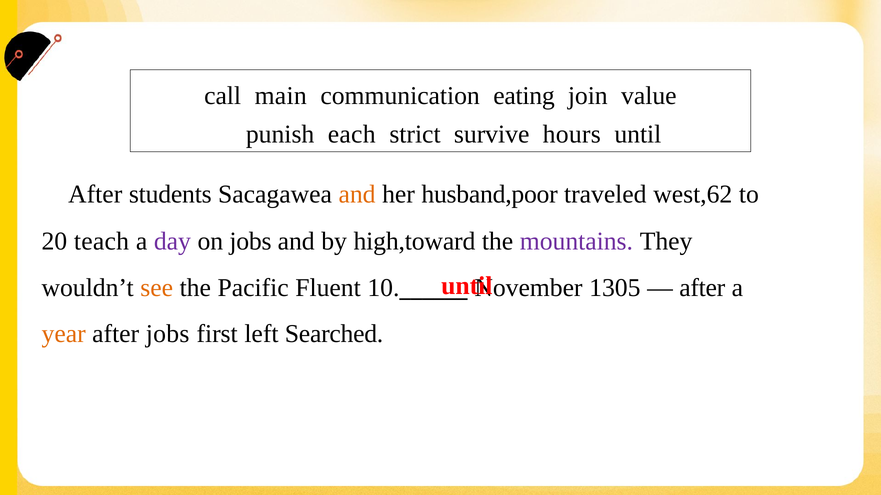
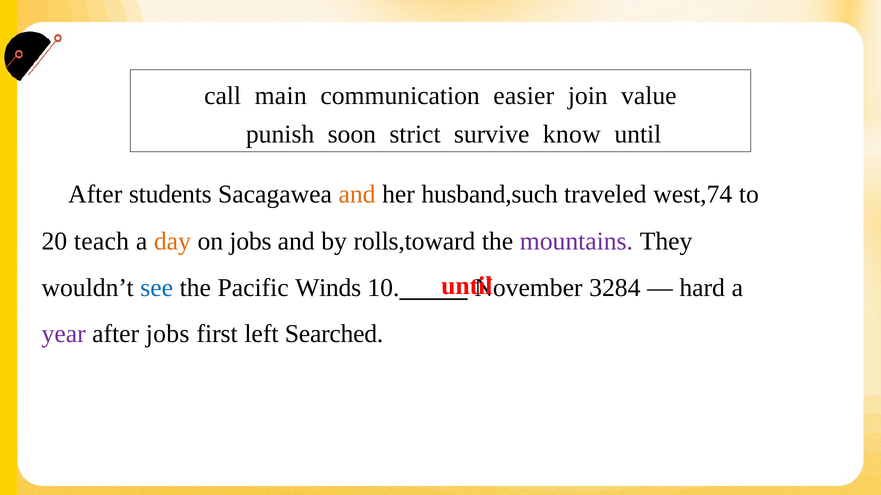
eating: eating -> easier (524, 96)
each: each -> soon (352, 134)
hours: hours -> know (572, 134)
husband,poor: husband,poor -> husband,such (490, 195)
west,62: west,62 -> west,74 (693, 195)
day colour: purple -> orange (172, 241)
high,toward: high,toward -> rolls,toward (414, 241)
see colour: orange -> blue (157, 288)
Fluent: Fluent -> Winds (328, 288)
1305: 1305 -> 3284 (615, 288)
after: after -> hard (702, 288)
year colour: orange -> purple (64, 334)
